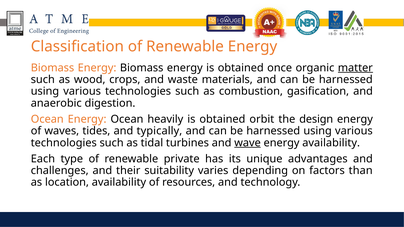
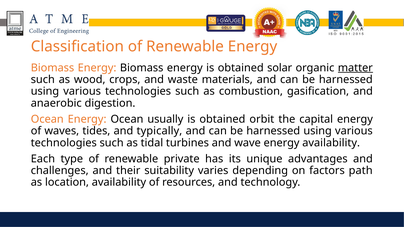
once: once -> solar (280, 68)
heavily: heavily -> usually (165, 119)
design: design -> capital (316, 119)
wave underline: present -> none (248, 143)
than: than -> path (361, 171)
